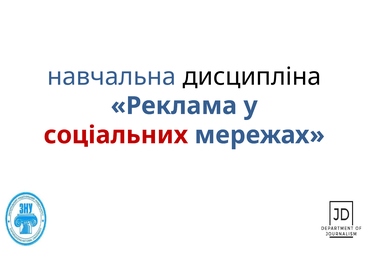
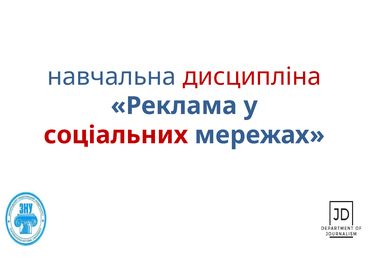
дисципліна colour: black -> red (252, 77)
